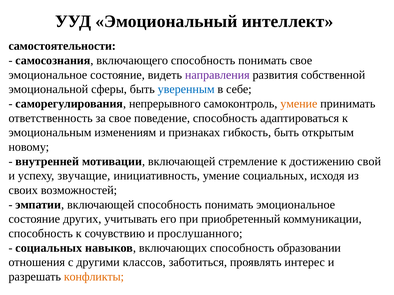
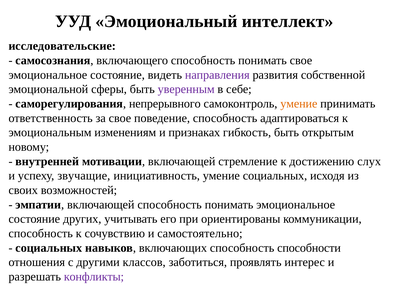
самостоятельности: самостоятельности -> исследовательские (62, 46)
уверенным colour: blue -> purple (186, 89)
свой: свой -> слух (369, 162)
приобретенный: приобретенный -> ориентированы (241, 219)
прослушанного: прослушанного -> самостоятельно (200, 234)
образовании: образовании -> способности (309, 248)
конфликты colour: orange -> purple (94, 277)
